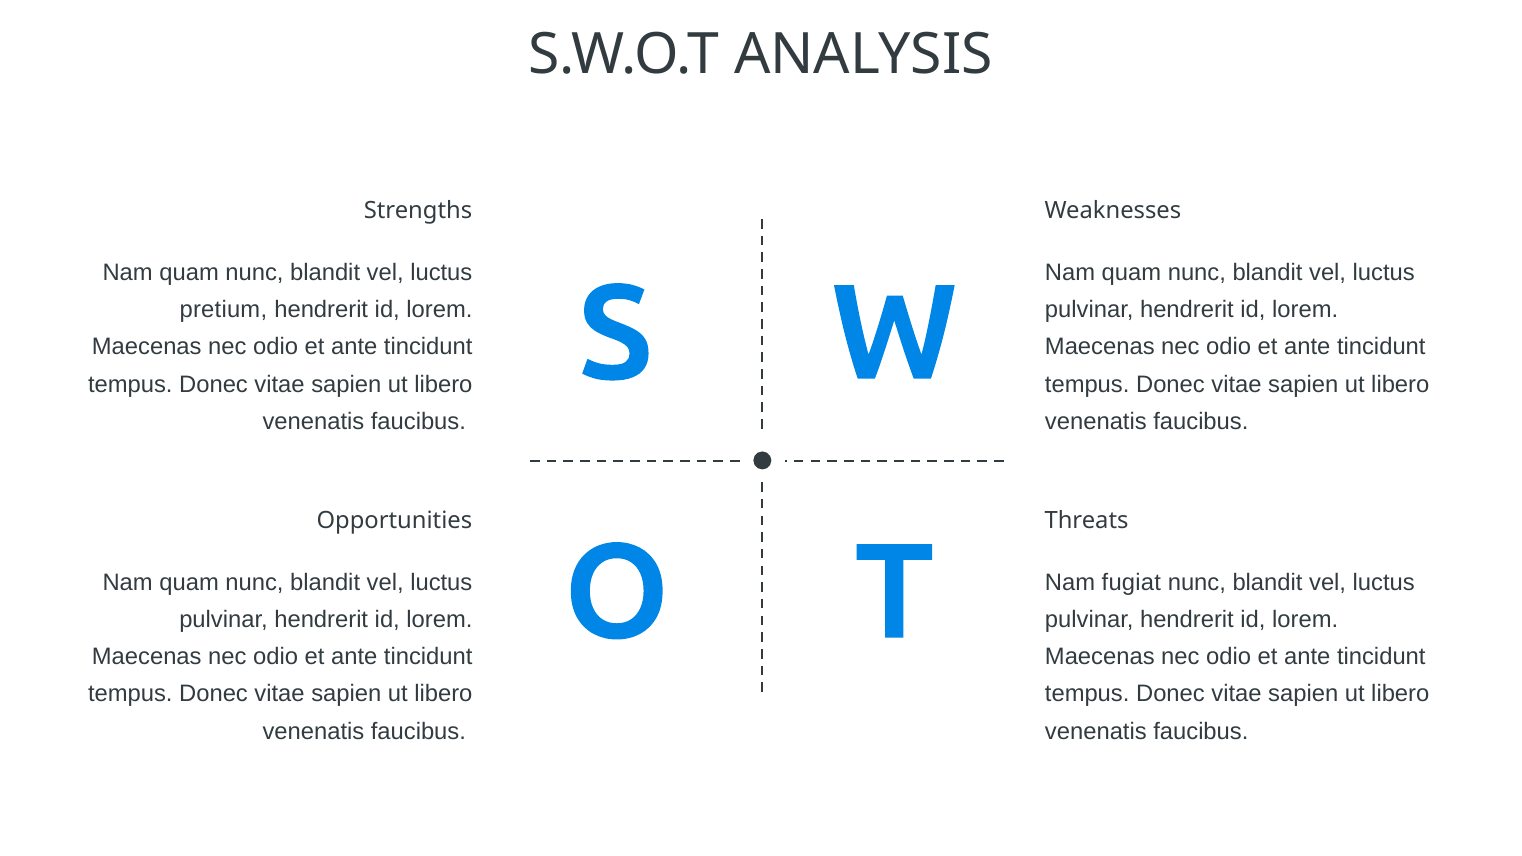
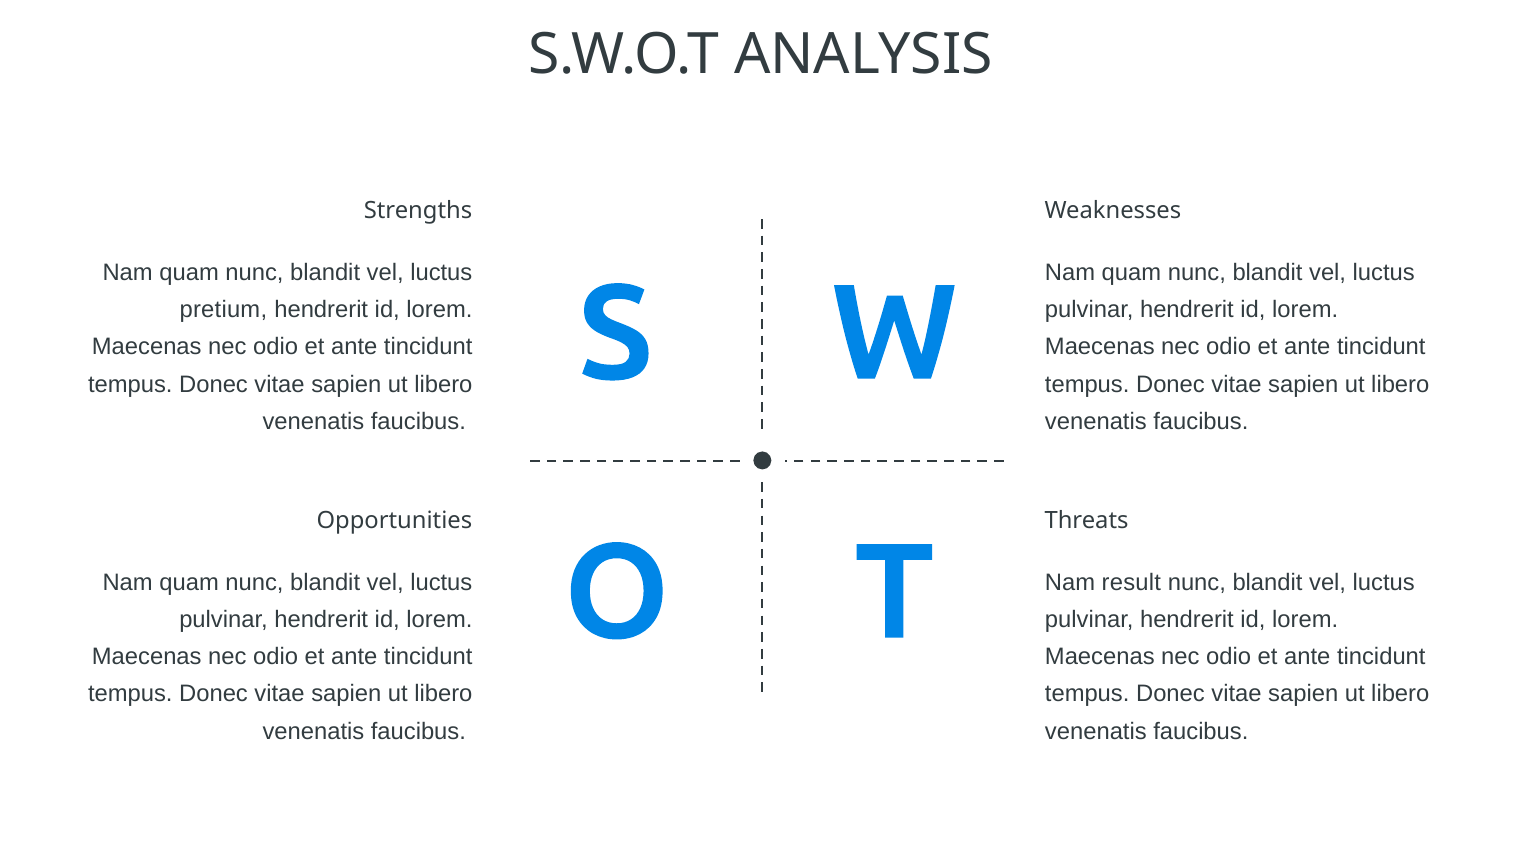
fugiat: fugiat -> result (1131, 583)
